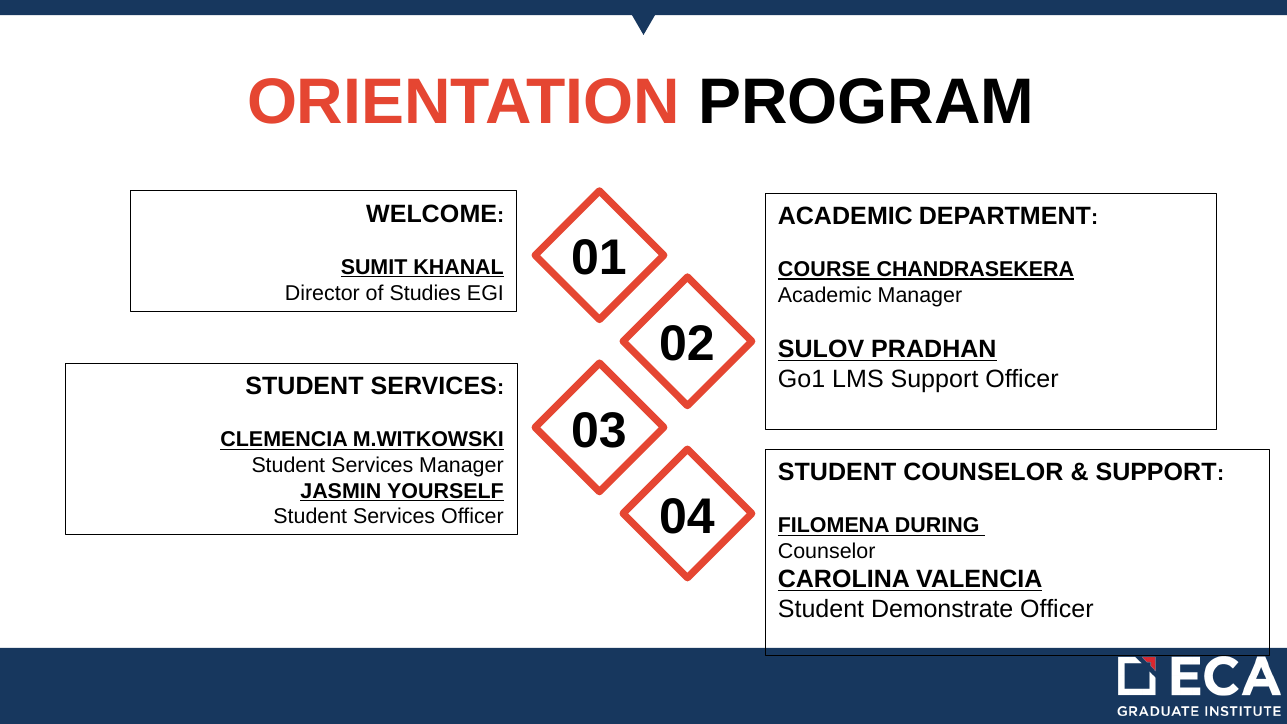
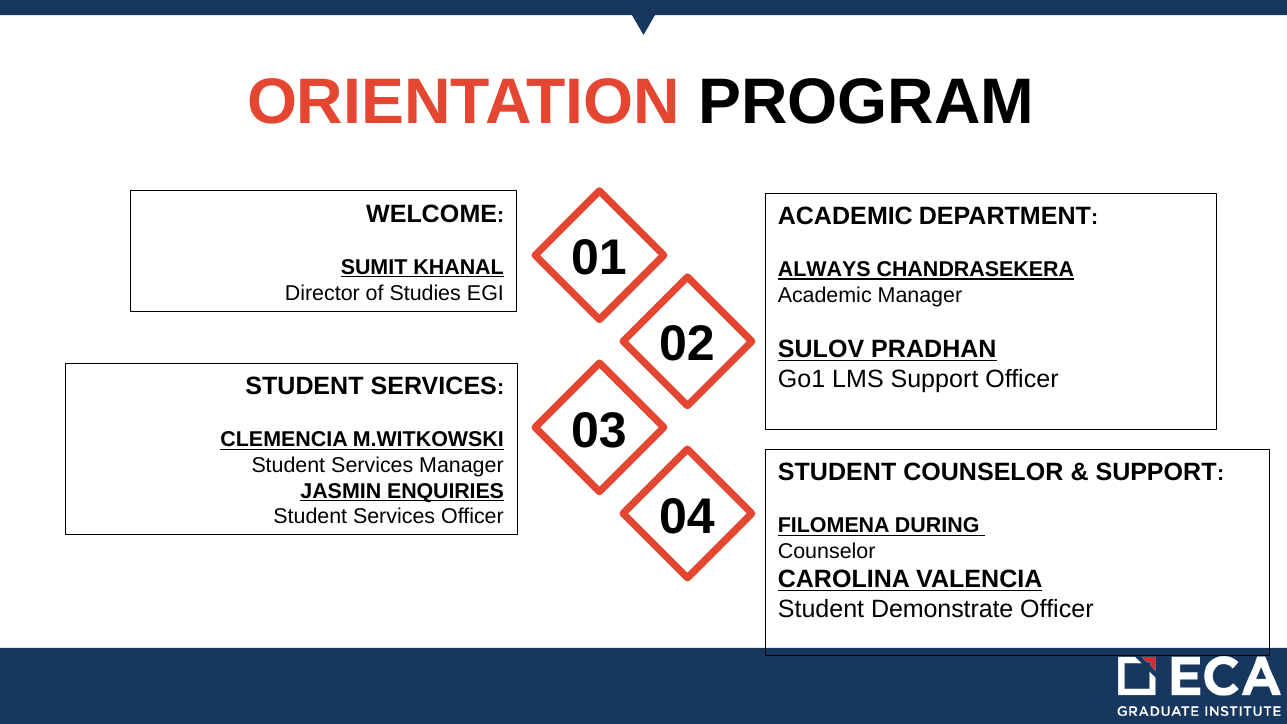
COURSE: COURSE -> ALWAYS (824, 270)
YOURSELF: YOURSELF -> ENQUIRIES (446, 491)
